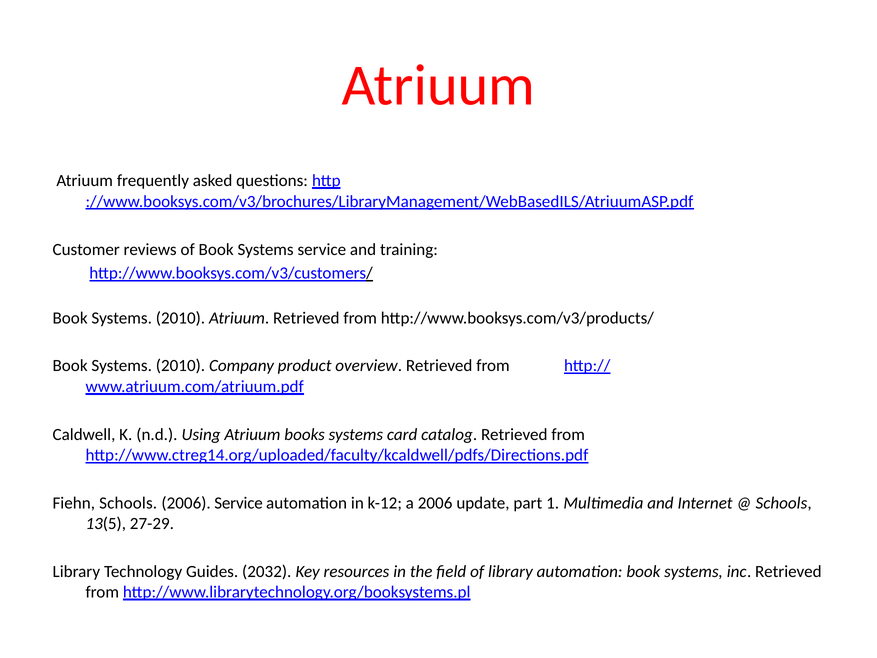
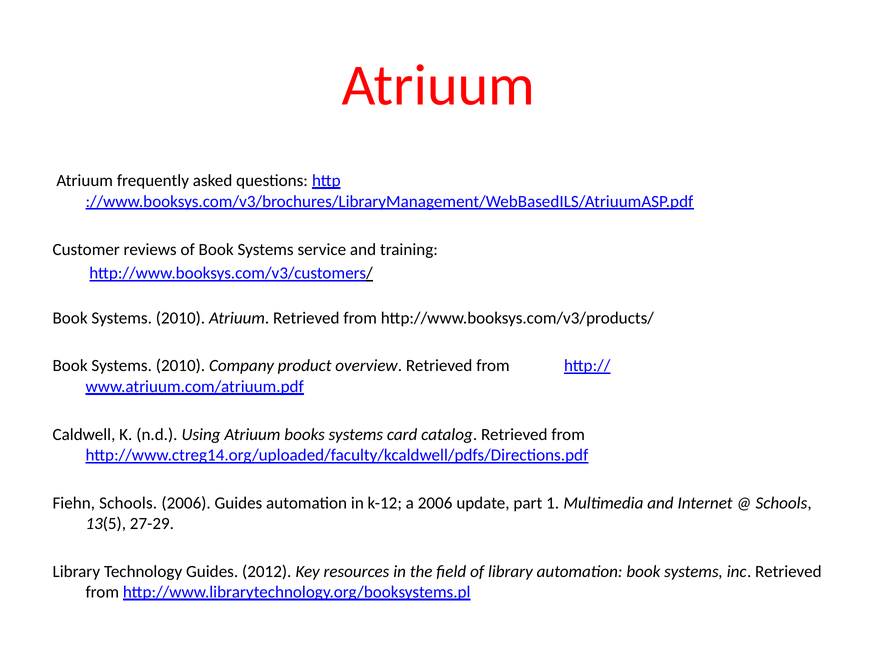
2006 Service: Service -> Guides (238, 503)
2032: 2032 -> 2012 (267, 571)
